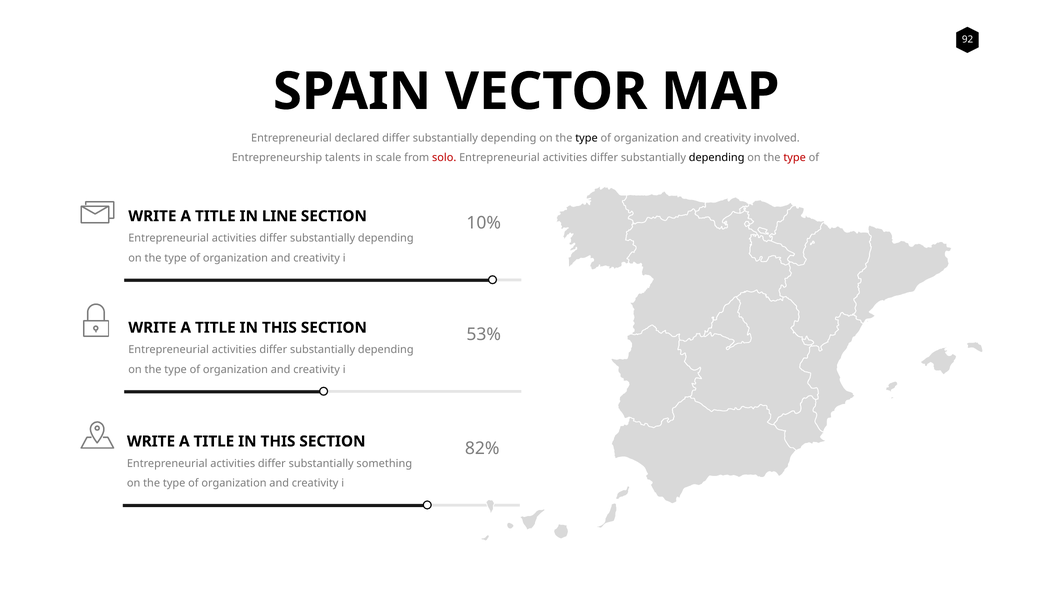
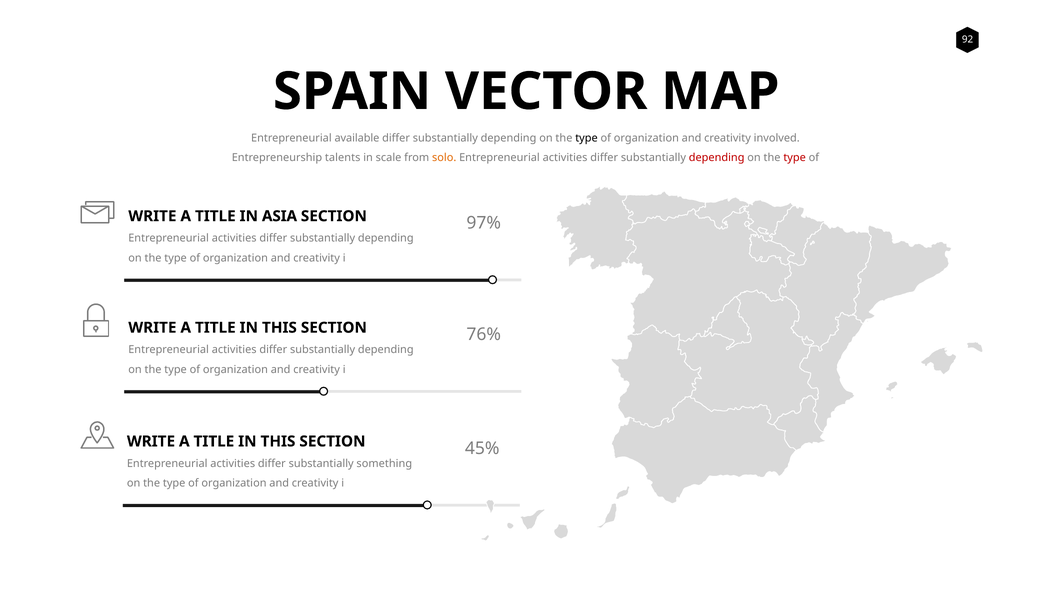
declared: declared -> available (357, 138)
solo colour: red -> orange (444, 158)
depending colour: black -> red (717, 158)
LINE: LINE -> ASIA (279, 216)
10%: 10% -> 97% (484, 223)
53%: 53% -> 76% (484, 334)
82%: 82% -> 45% (482, 448)
